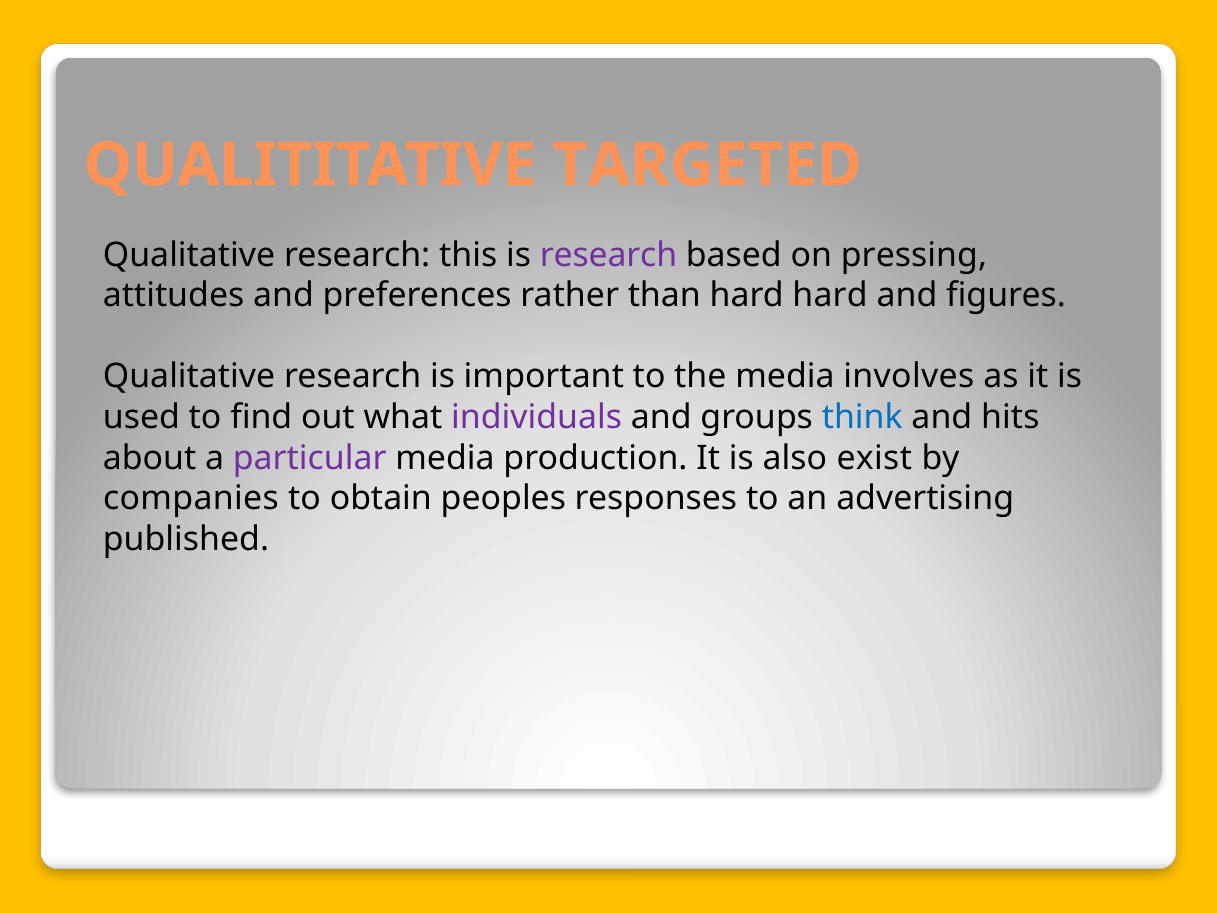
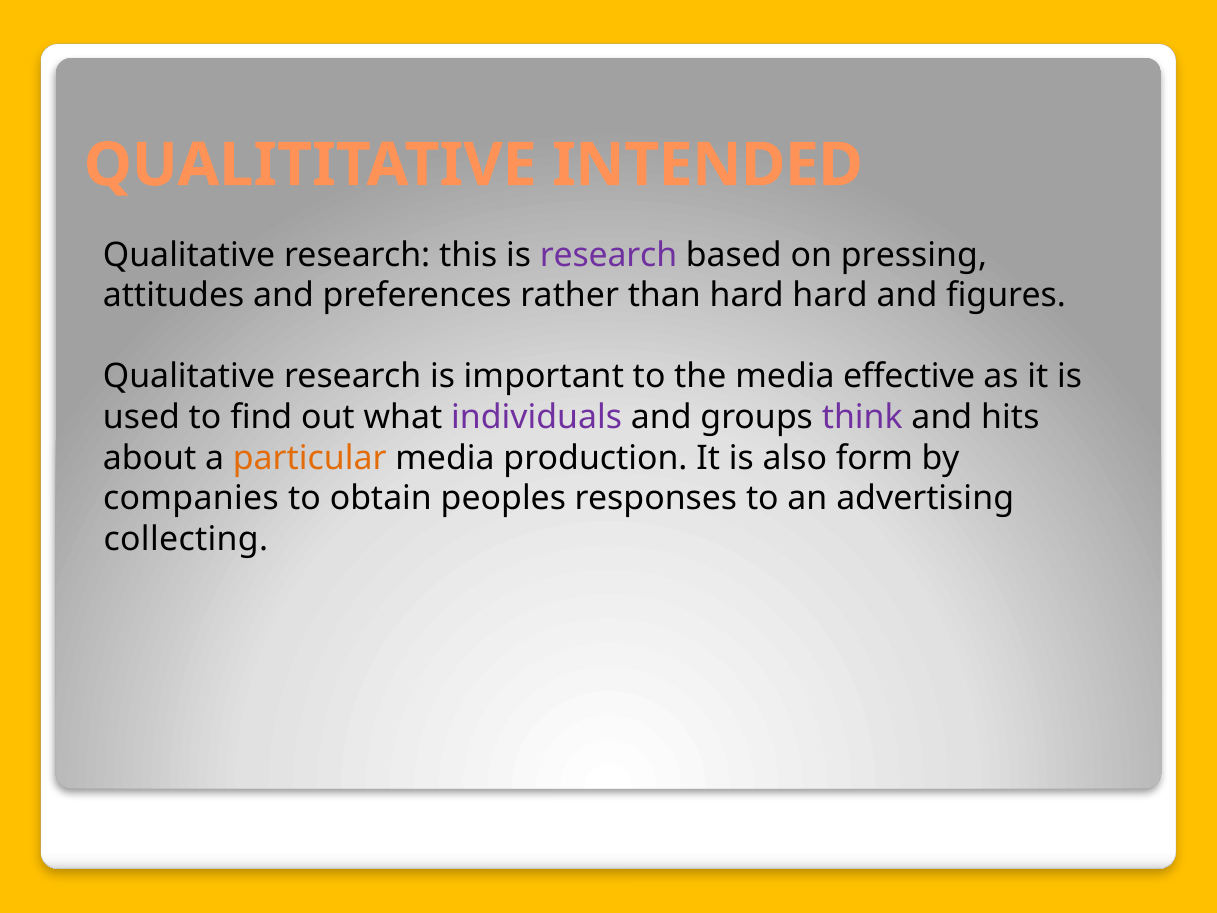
TARGETED: TARGETED -> INTENDED (708, 165)
involves: involves -> effective (909, 377)
think colour: blue -> purple (862, 417)
particular colour: purple -> orange (310, 458)
exist: exist -> form (875, 458)
published: published -> collecting (186, 539)
